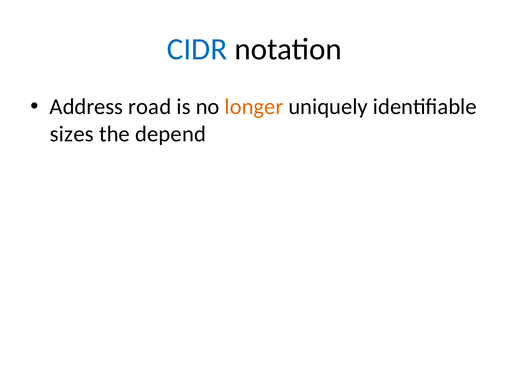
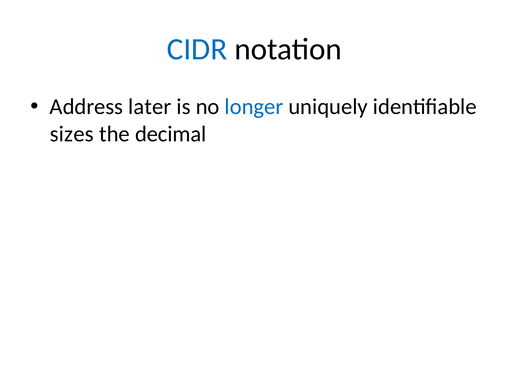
road: road -> later (150, 107)
longer colour: orange -> blue (254, 107)
depend: depend -> decimal (171, 134)
